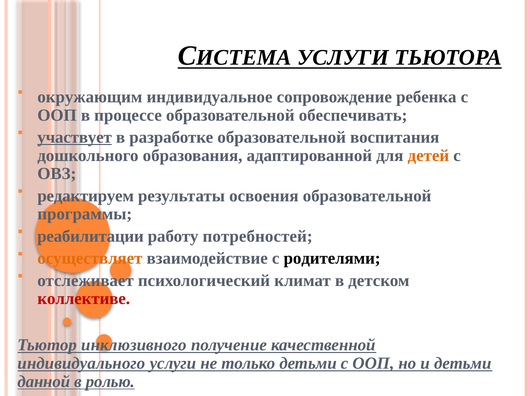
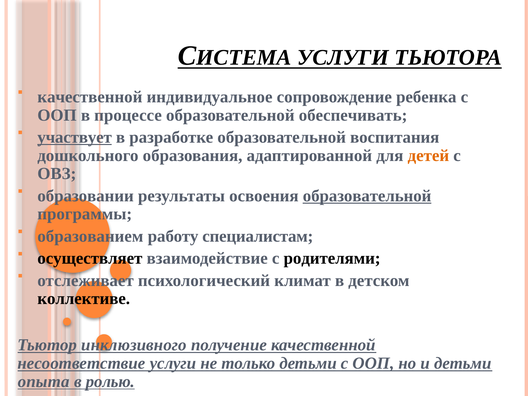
окружающим: окружающим -> качественной (90, 97)
редактируем: редактируем -> образовании (86, 196)
образовательной underline: none -> present (367, 196)
реабилитации: реабилитации -> образованием (90, 236)
потребностей: потребностей -> специалистам (258, 236)
осуществляет colour: orange -> black (90, 258)
коллективе colour: red -> black (84, 299)
индивидуального: индивидуального -> несоответствие (81, 363)
данной: данной -> опыта (44, 382)
